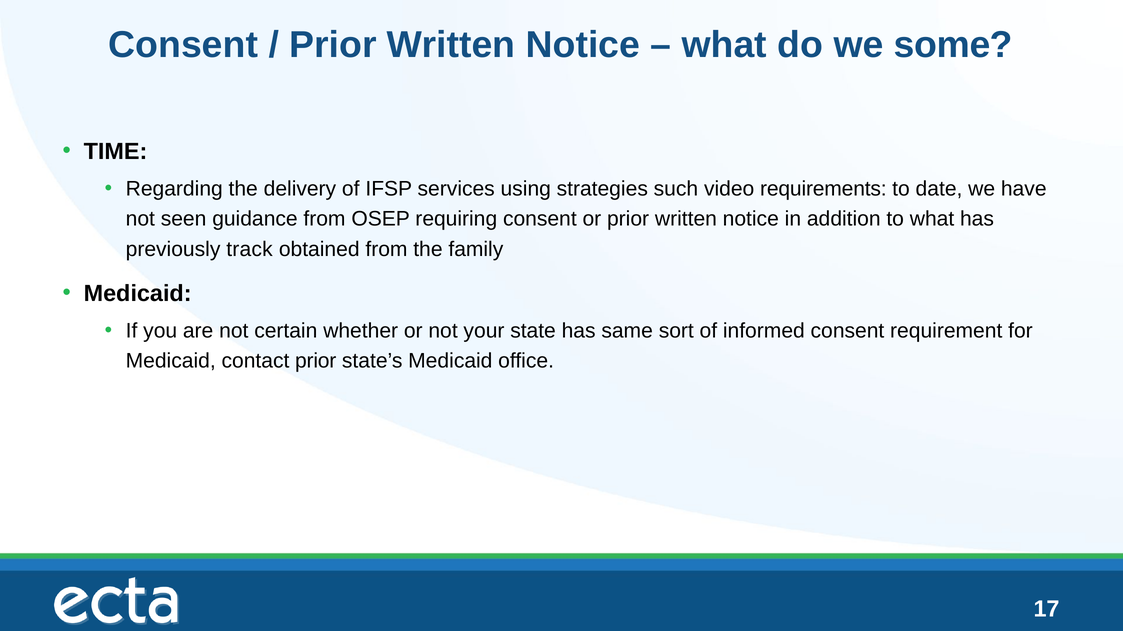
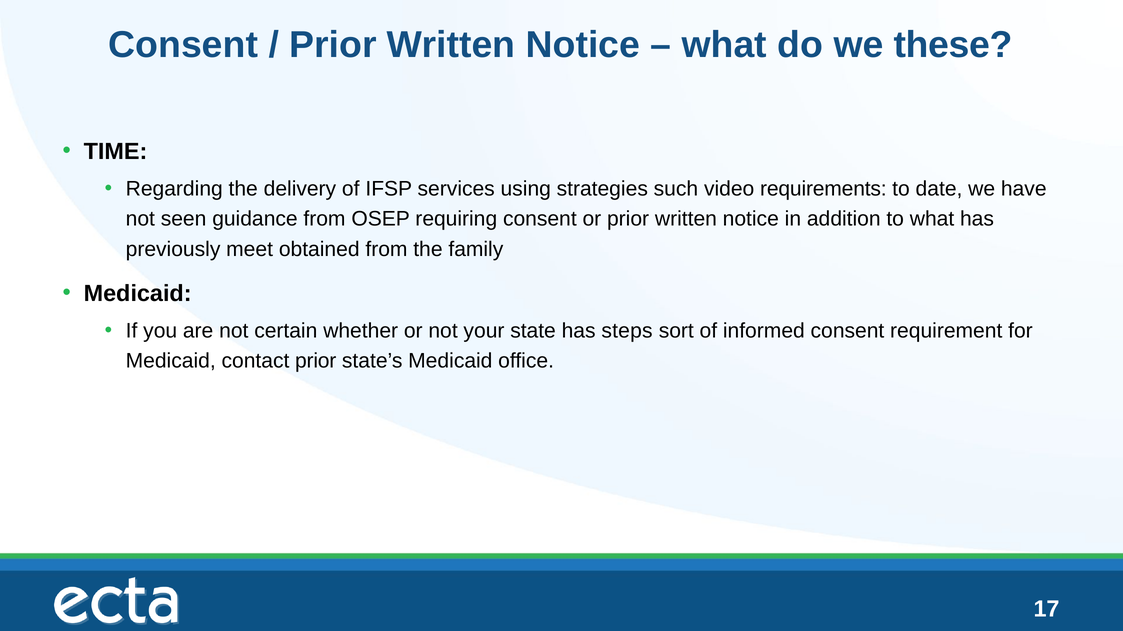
some: some -> these (953, 45)
track: track -> meet (250, 250)
same: same -> steps (627, 331)
